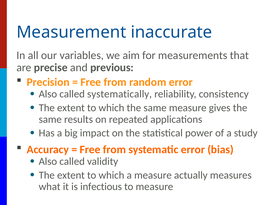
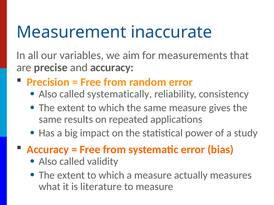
and previous: previous -> accuracy (112, 68)
infectious: infectious -> literature (101, 187)
